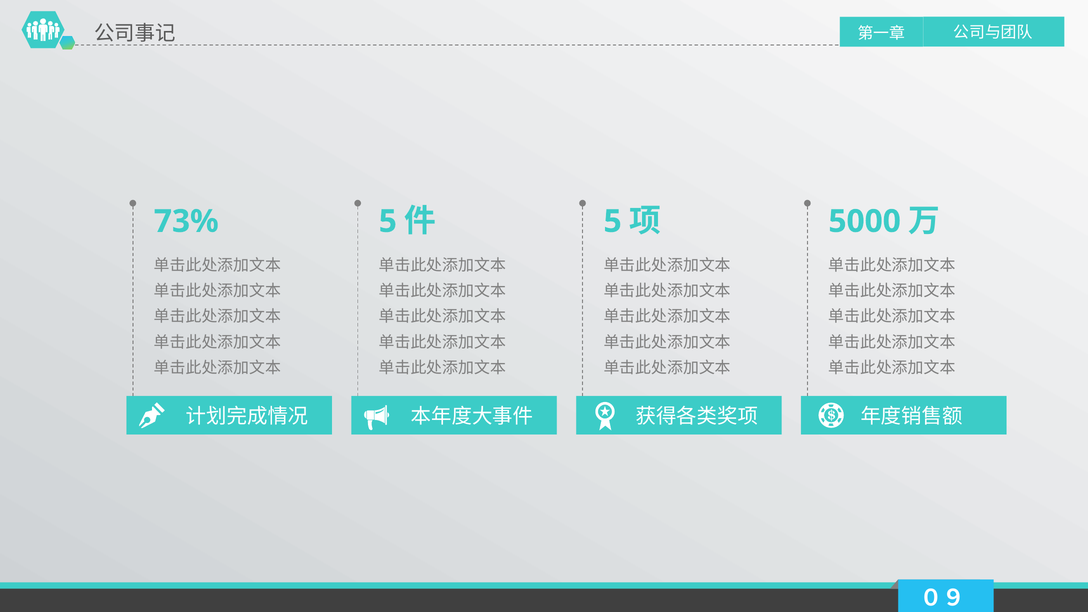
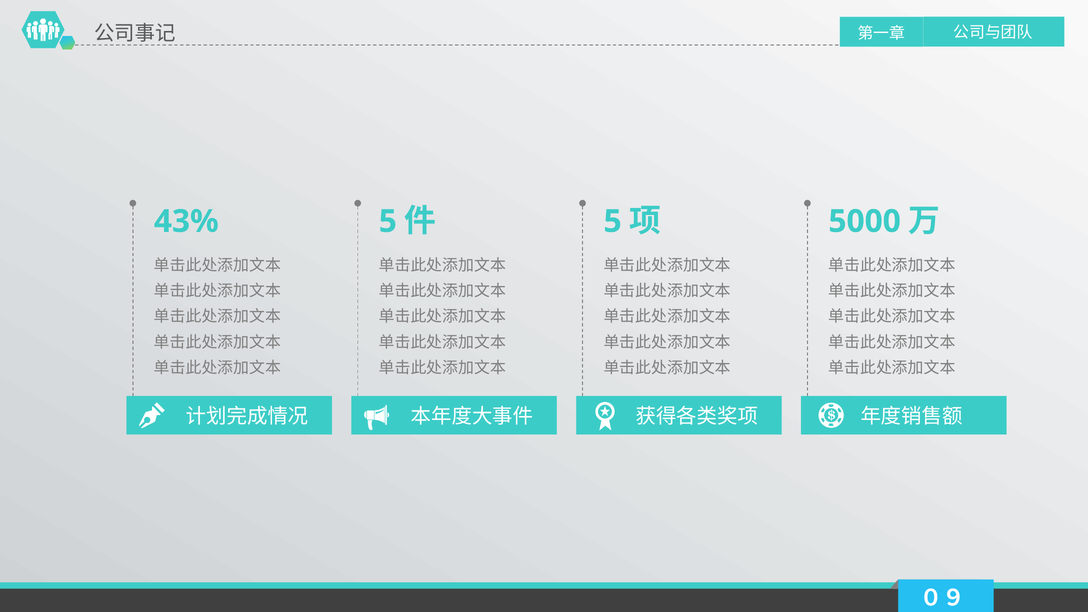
73%: 73% -> 43% (186, 221)
